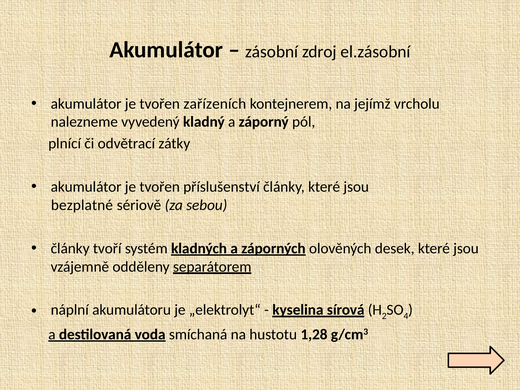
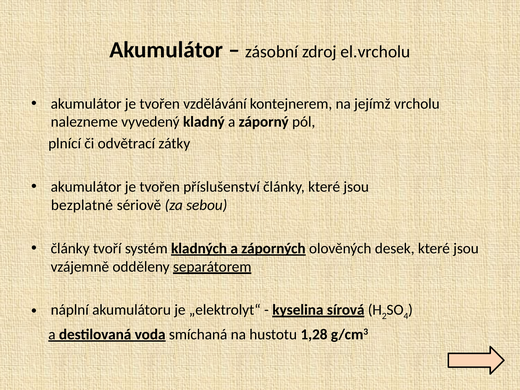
el.zásobní: el.zásobní -> el.vrcholu (375, 52)
zařízeních: zařízeních -> vzdělávání (215, 104)
